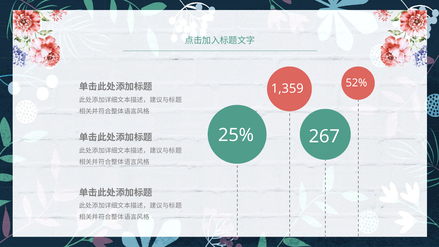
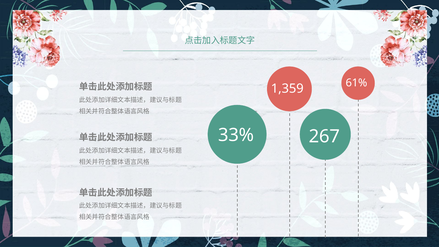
52%: 52% -> 61% (356, 83)
25%: 25% -> 33% (236, 135)
